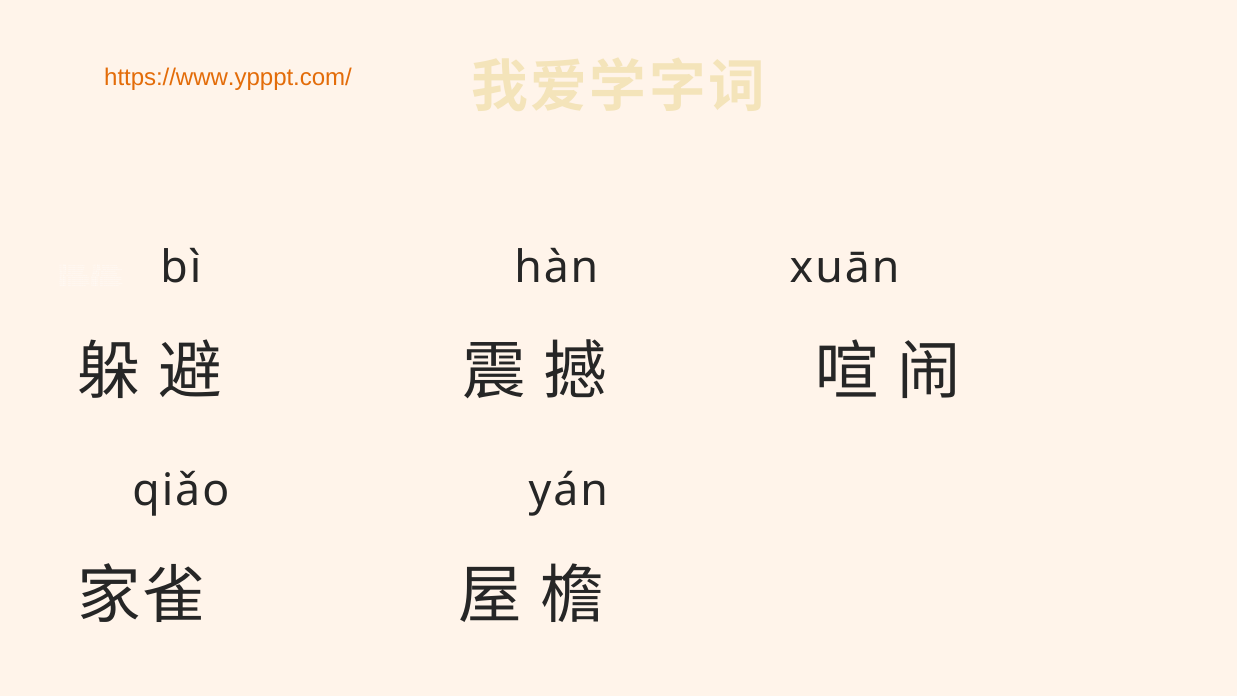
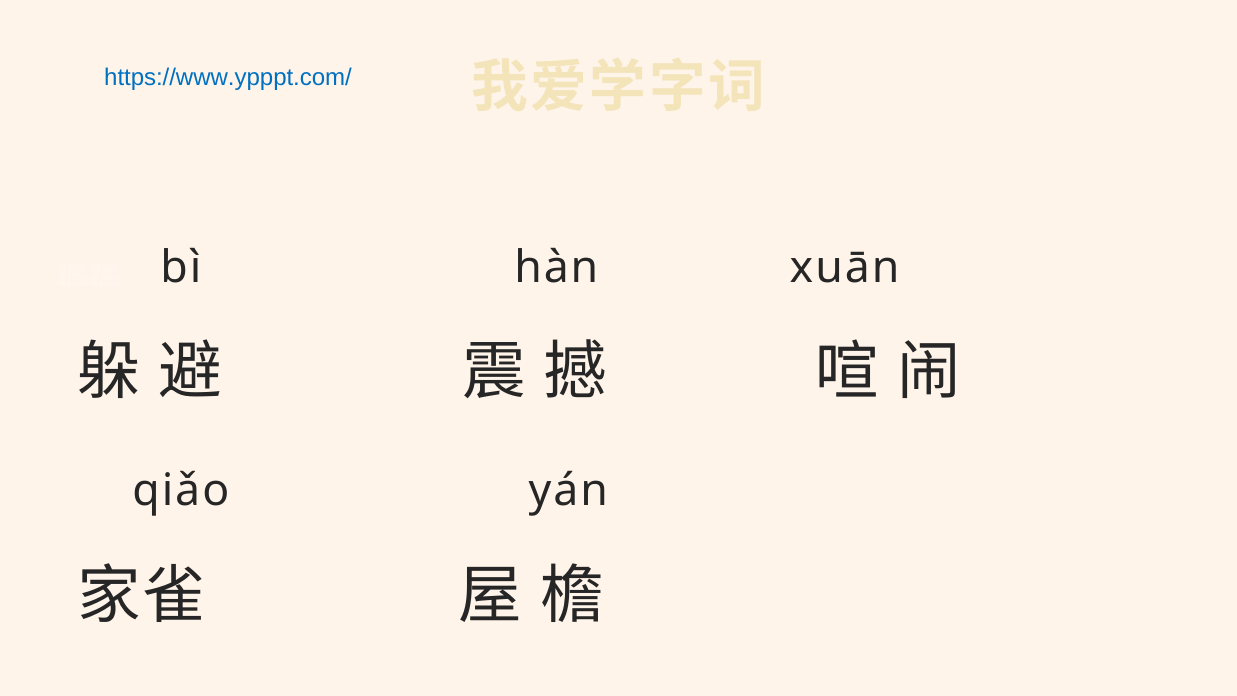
https://www.ypppt.com/ colour: orange -> blue (228, 77)
